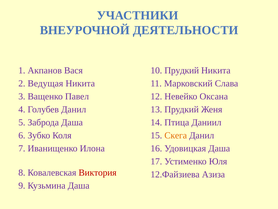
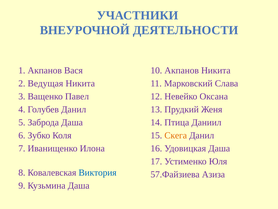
10 Прудкий: Прудкий -> Акпанов (182, 70)
Виктория colour: red -> blue (98, 172)
12.Файзиева: 12.Файзиева -> 57.Файзиева (175, 174)
